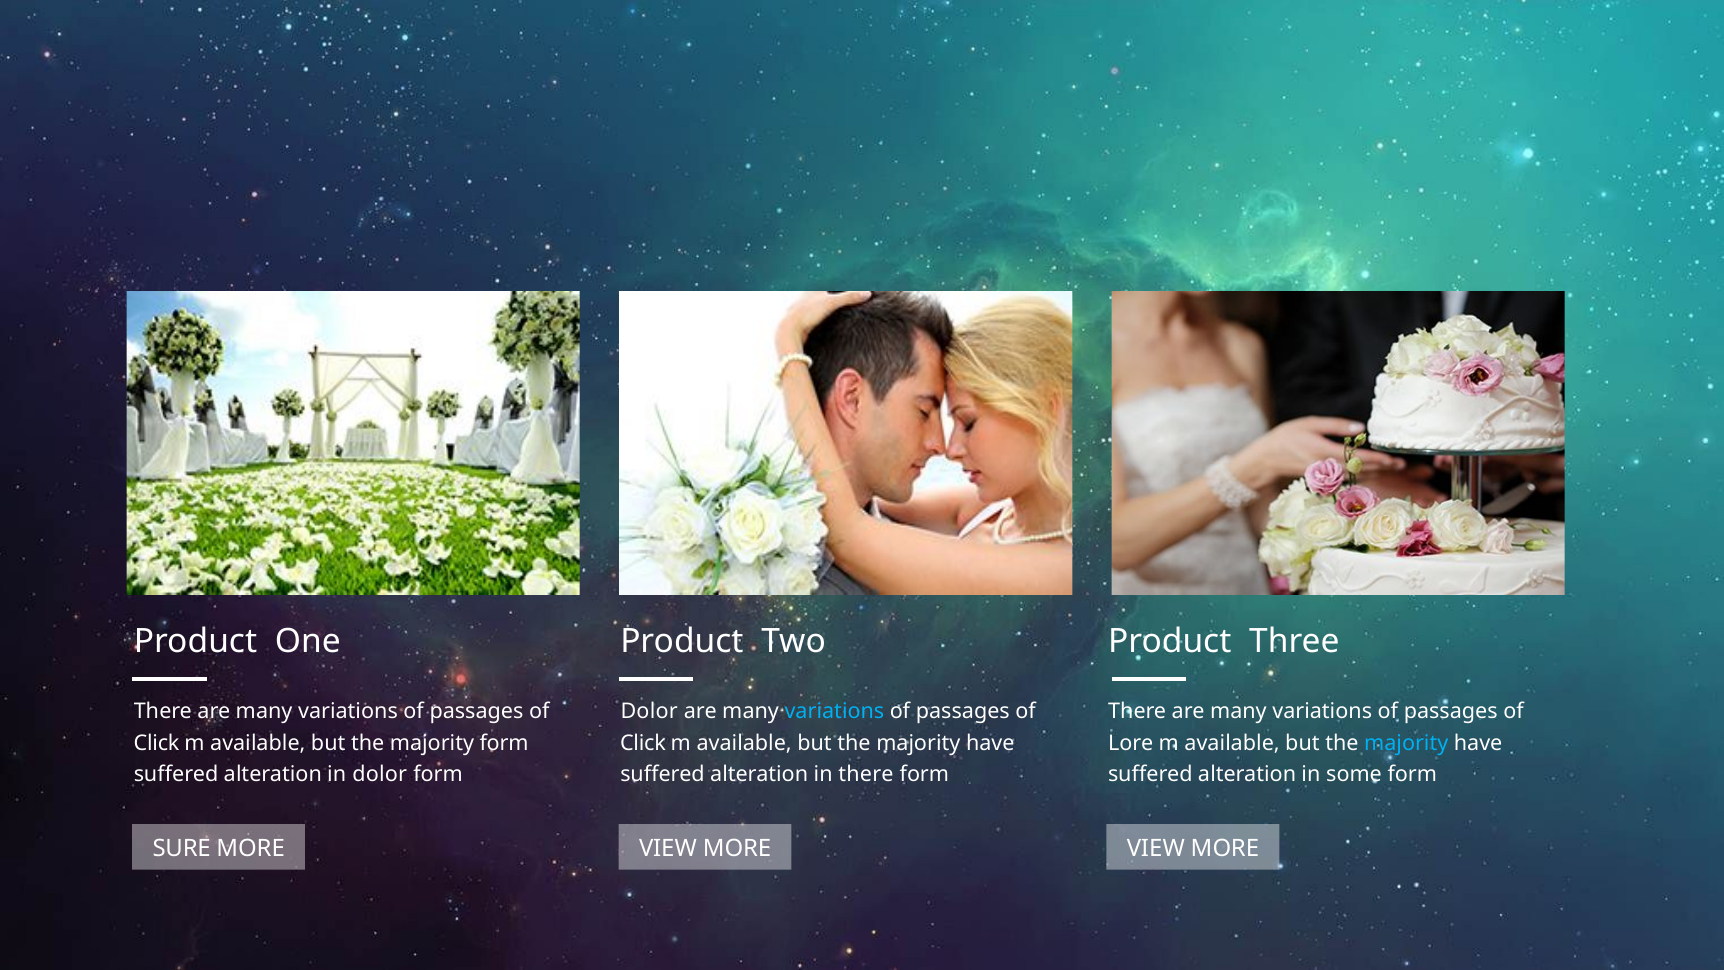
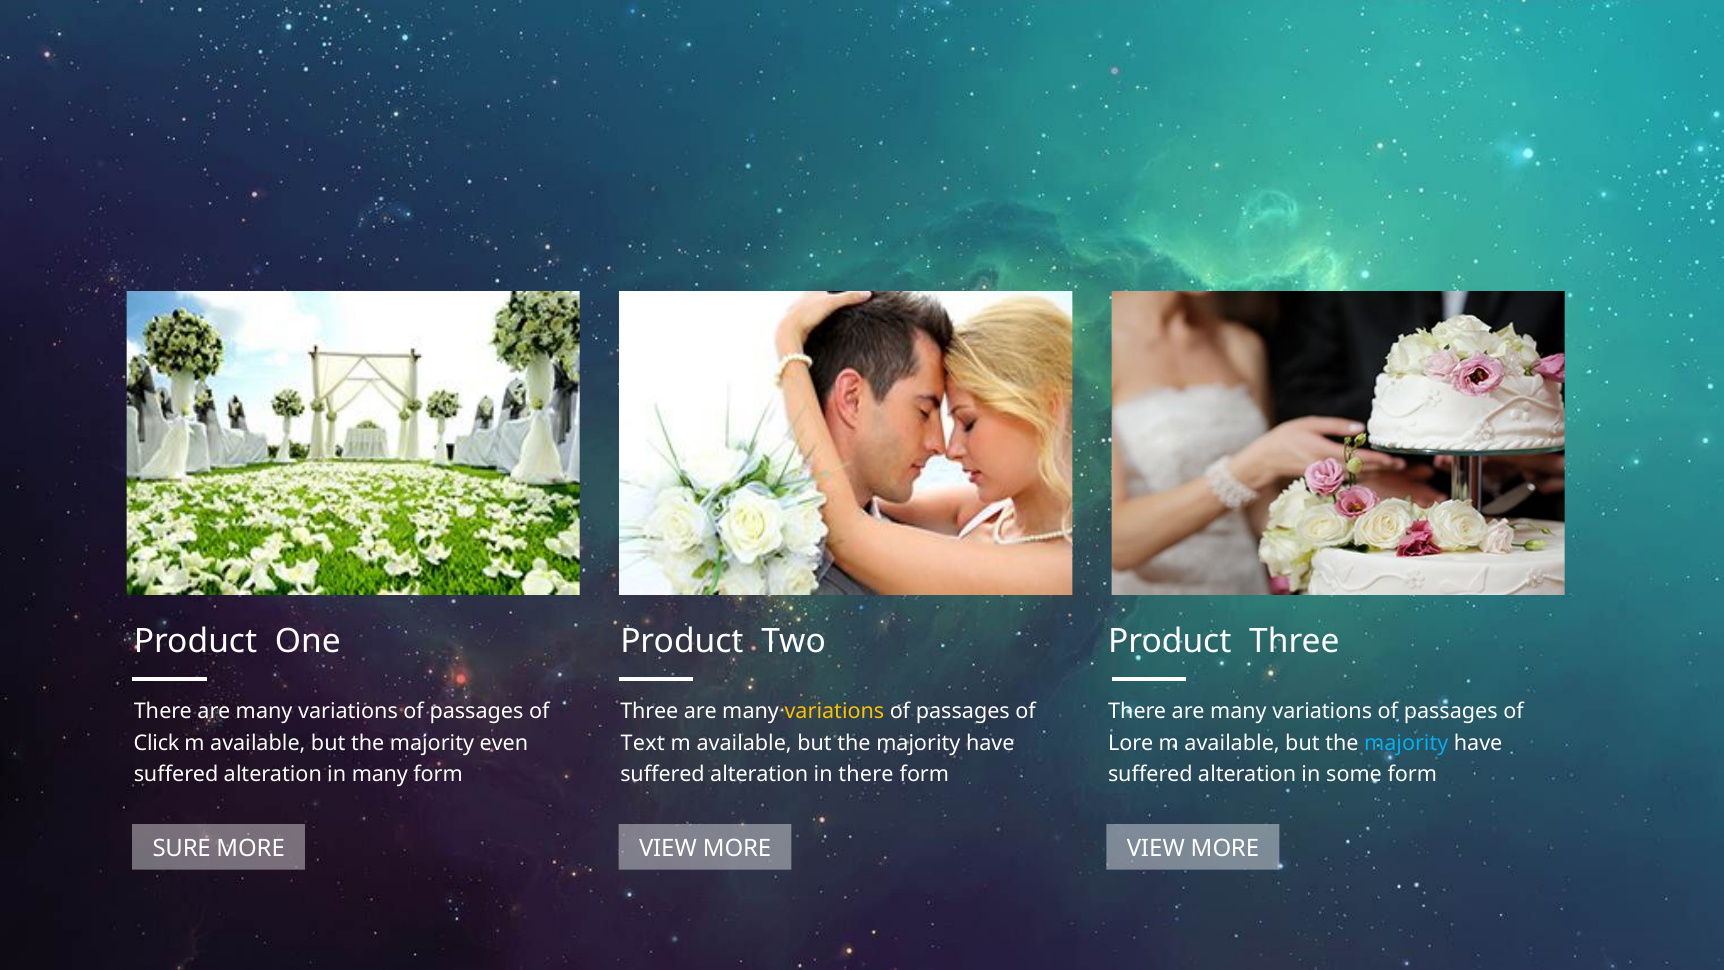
Dolor: Dolor -> Three (649, 712)
variations colour: light blue -> yellow (834, 712)
majority form: form -> even (504, 743)
Click: Click -> Text (643, 743)
in dolor: dolor -> many (380, 774)
